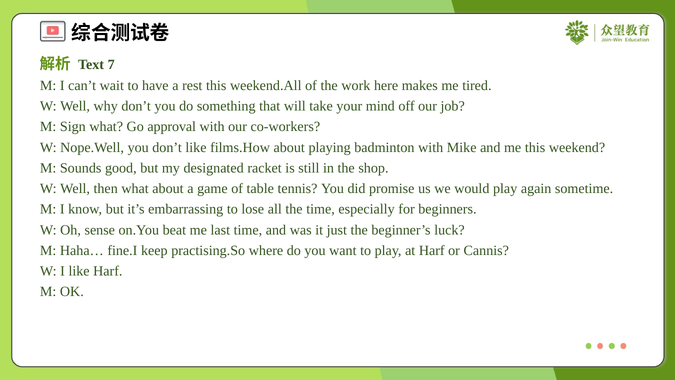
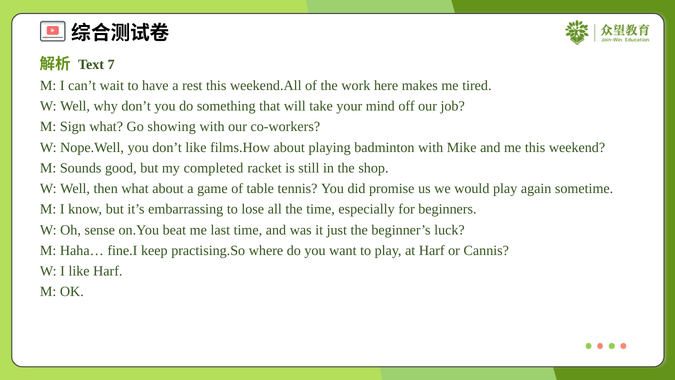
approval: approval -> showing (172, 127)
designated: designated -> completed (214, 168)
